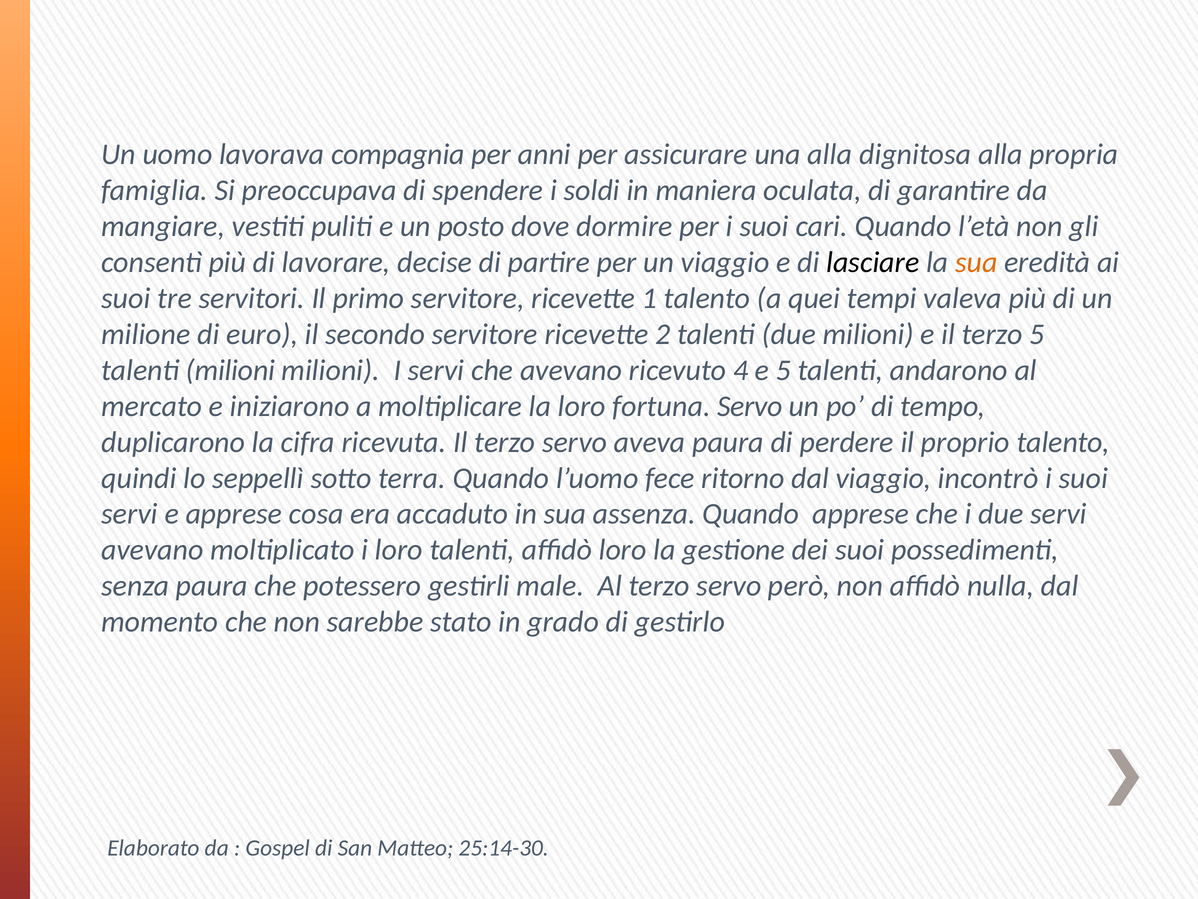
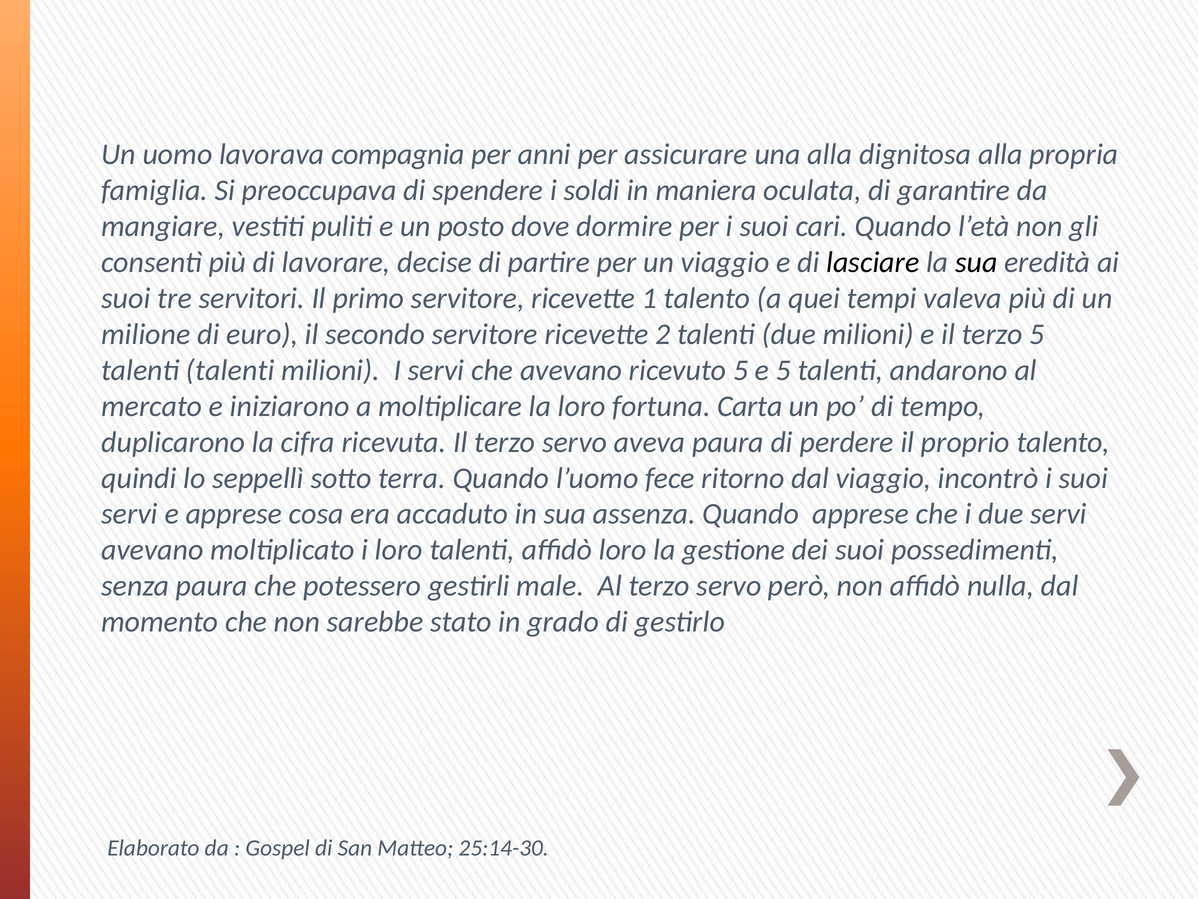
sua colour: orange -> black (976, 262)
talenti milioni: milioni -> talenti (230, 370)
ricevuto 4: 4 -> 5 (741, 370)
fortuna Servo: Servo -> Carta (750, 406)
